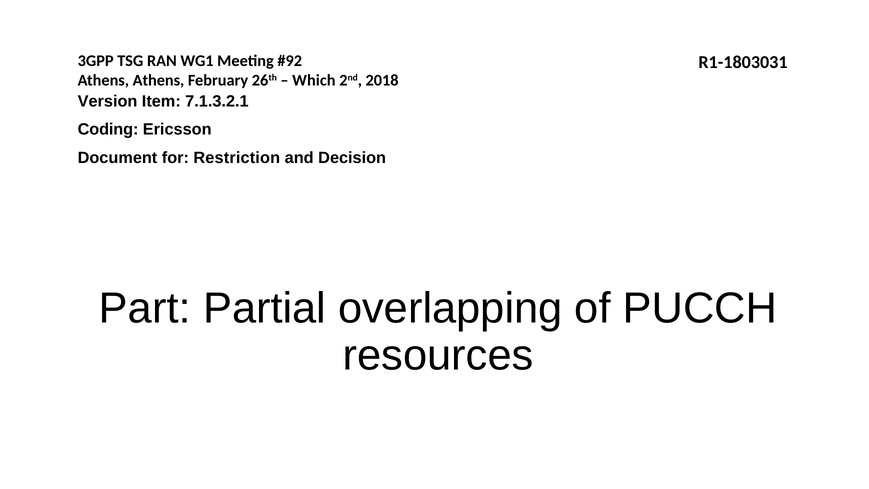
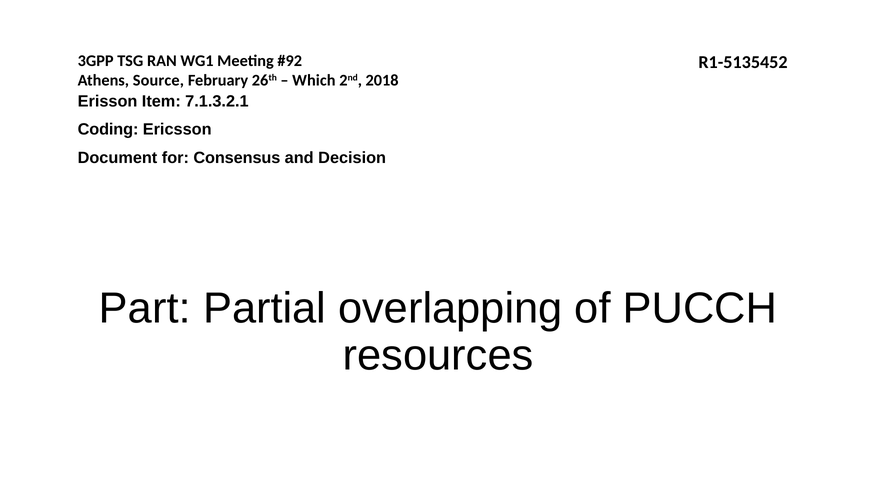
R1-1803031: R1-1803031 -> R1-5135452 (743, 62)
Athens Athens: Athens -> Source (158, 80)
Version: Version -> Erisson (108, 101)
Restriction: Restriction -> Consensus (237, 158)
